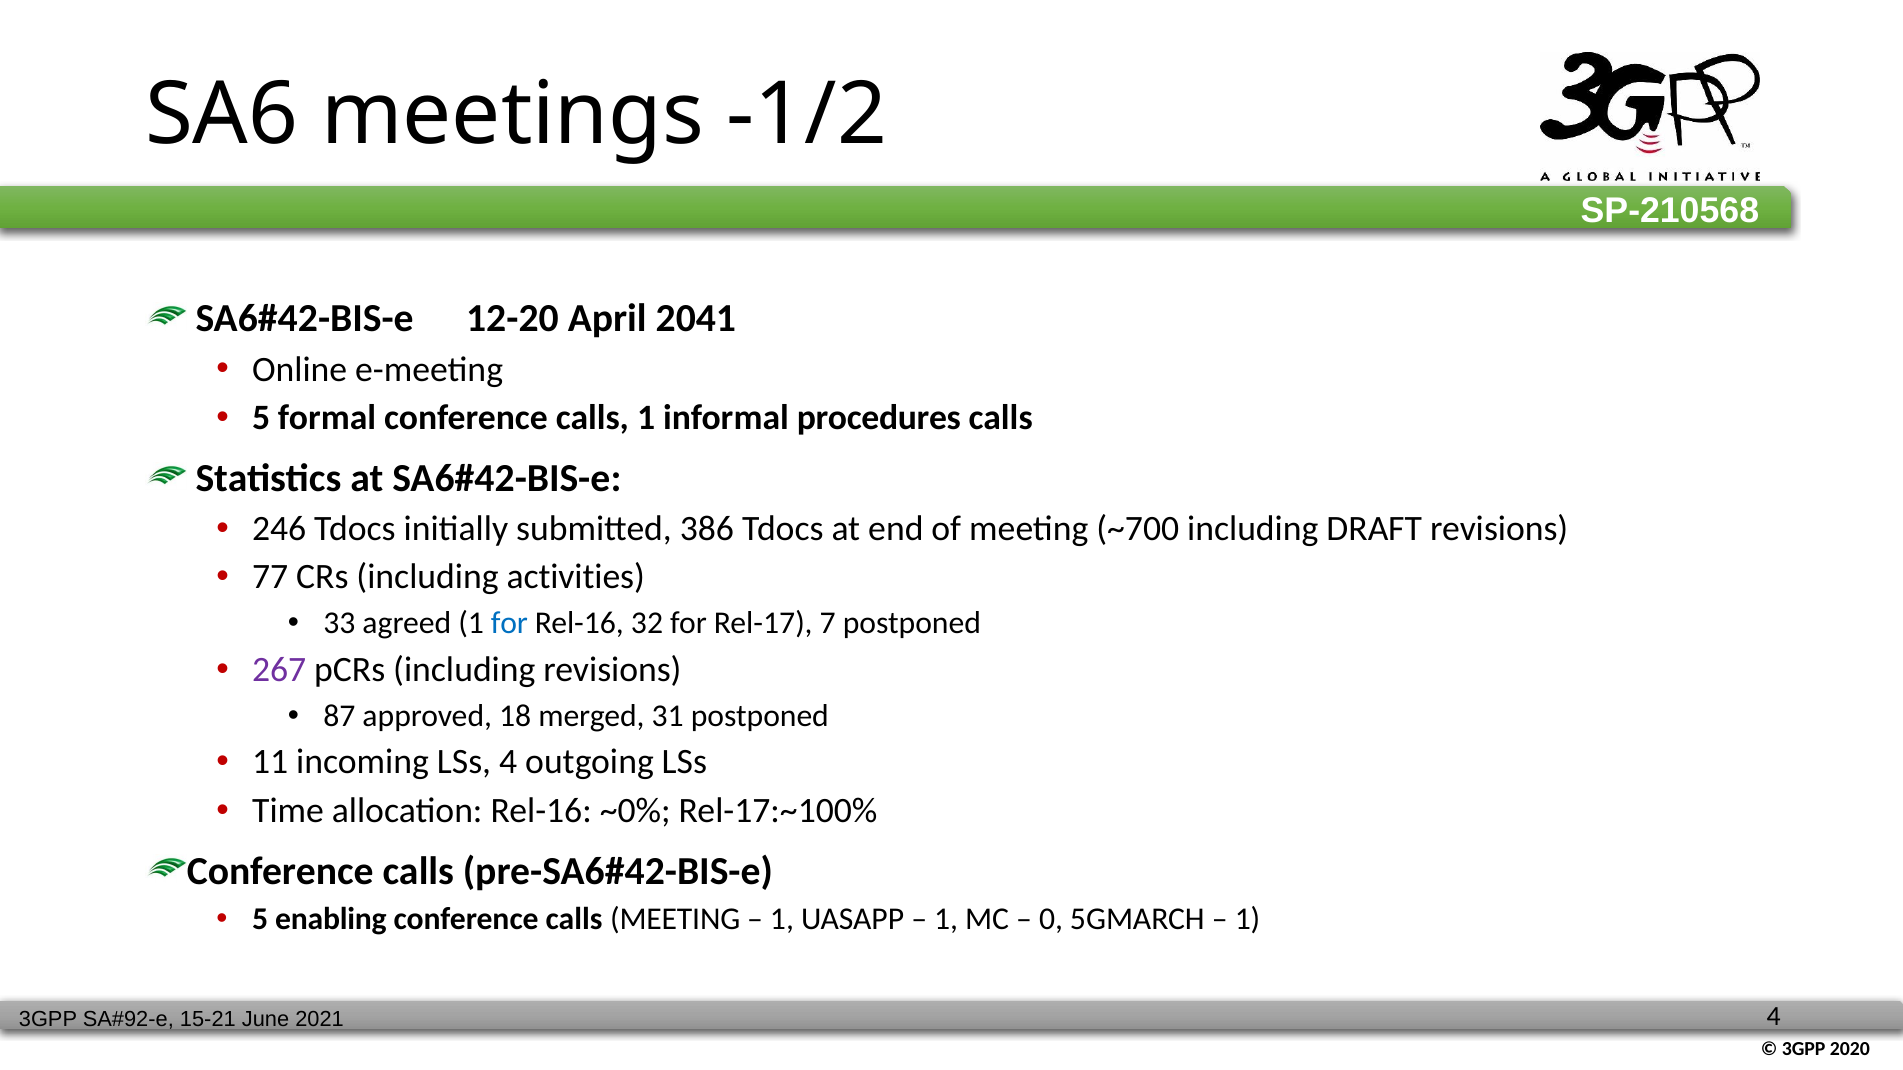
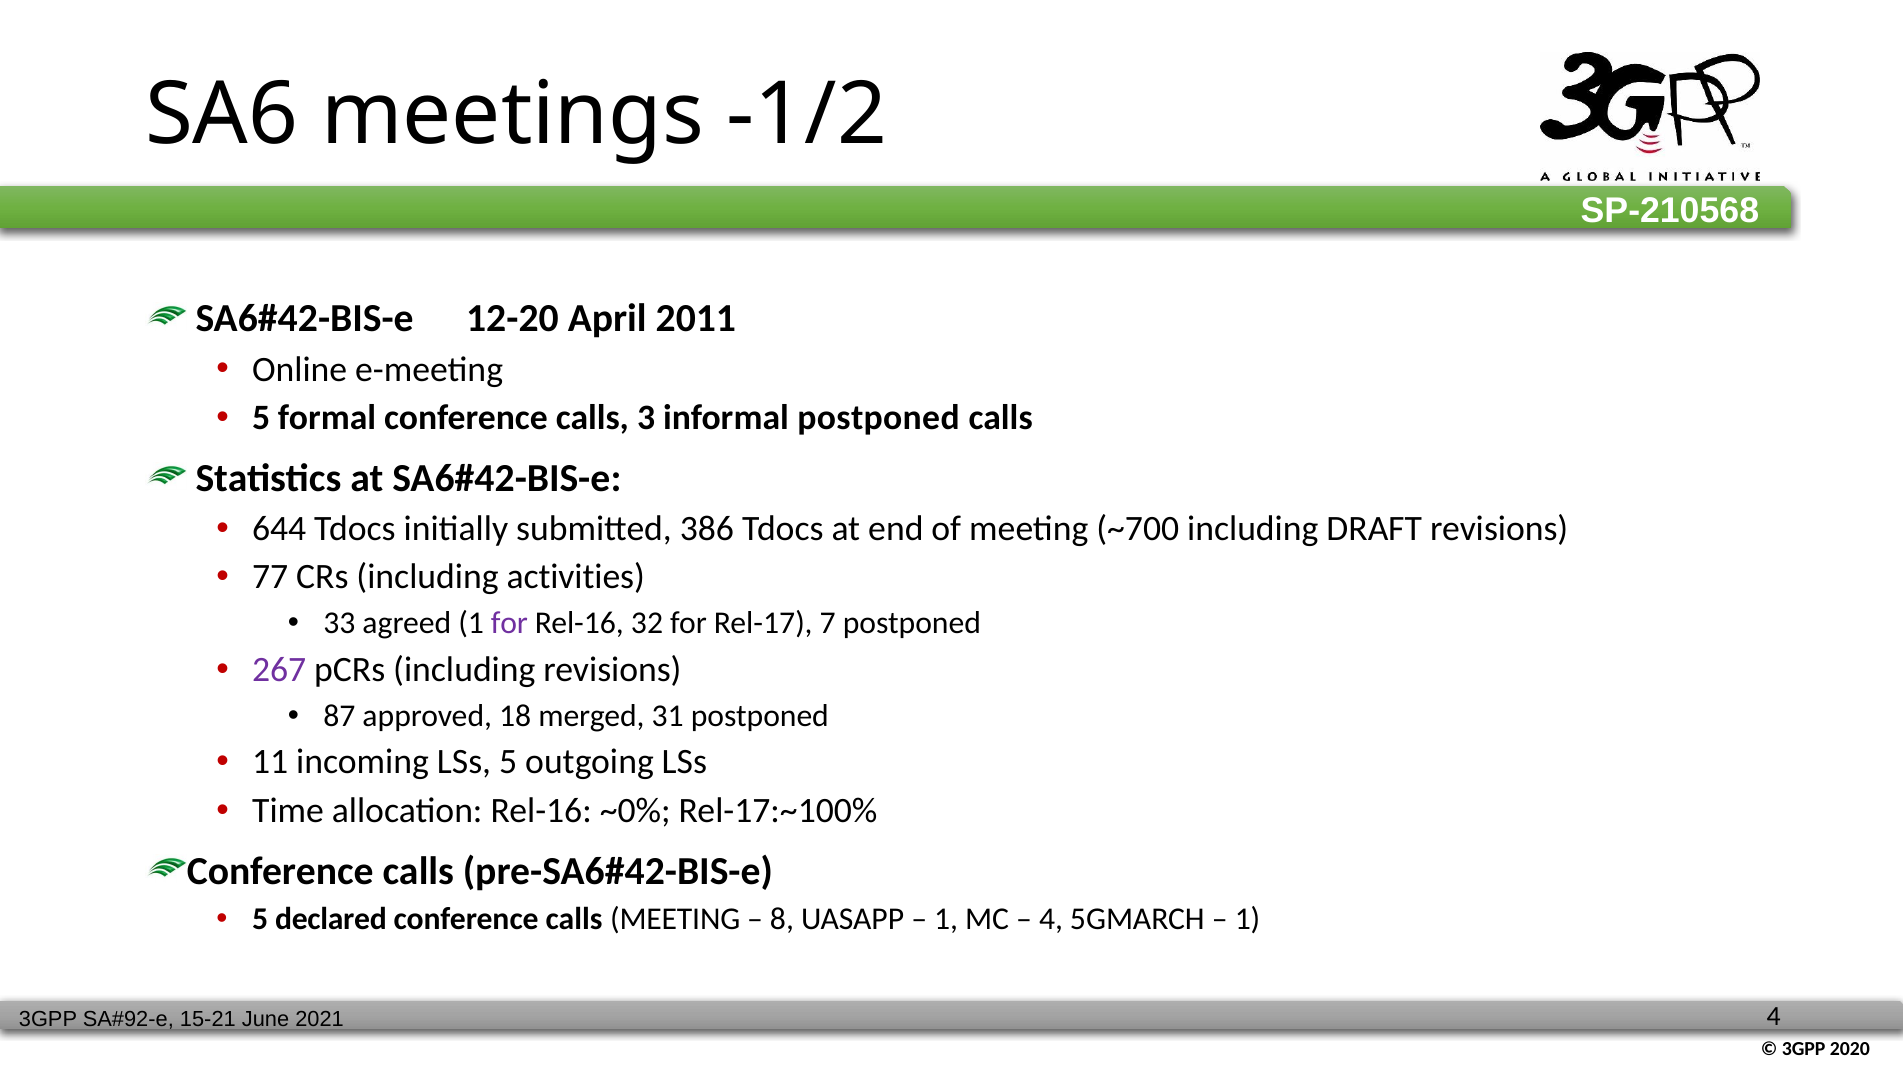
2041: 2041 -> 2011 (696, 319)
calls 1: 1 -> 3 (646, 418)
informal procedures: procedures -> postponed (879, 418)
246: 246 -> 644 (279, 529)
for colour: blue -> purple (509, 624)
LSs 4: 4 -> 5 (508, 762)
enabling: enabling -> declared (331, 920)
1: 1 -> 8 (782, 920)
0: 0 -> 4 (1051, 920)
